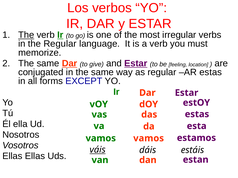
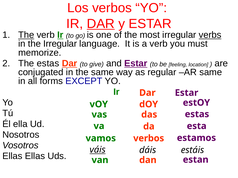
DAR underline: none -> present (101, 24)
verbs underline: none -> present (210, 35)
the Regular: Regular -> Irregular (60, 44)
same: same -> estas (48, 64)
AR estas: estas -> same (211, 72)
vamos: vamos -> verbos (149, 139)
